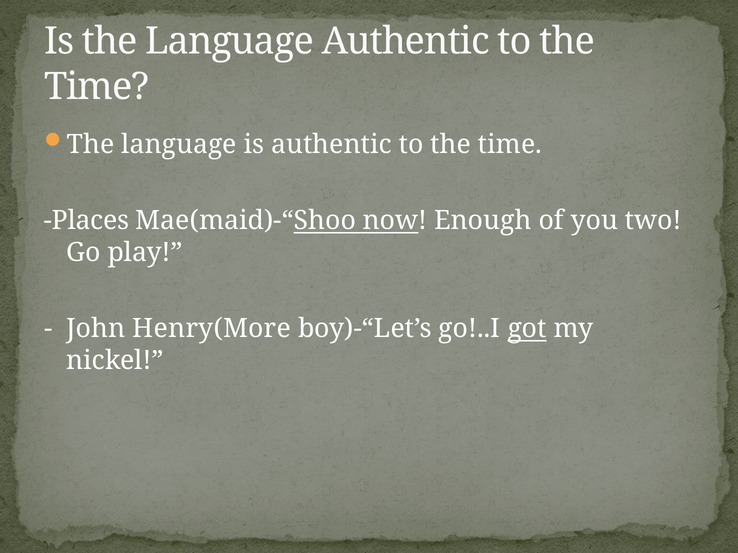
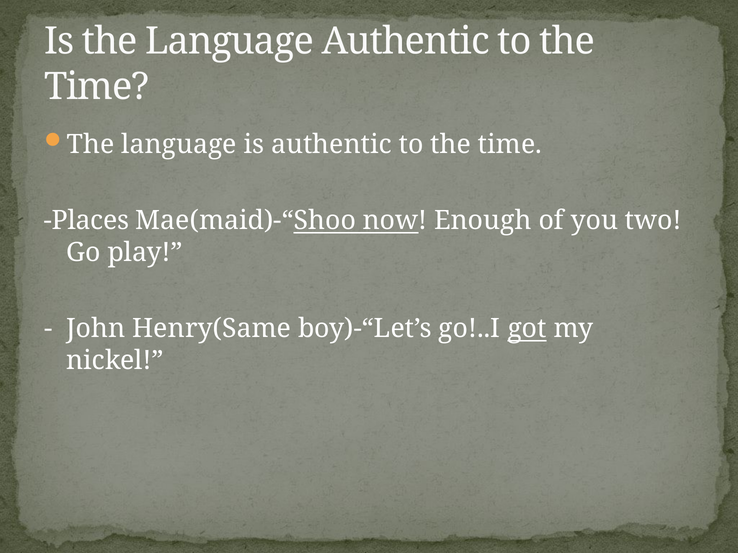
Henry(More: Henry(More -> Henry(Same (212, 329)
